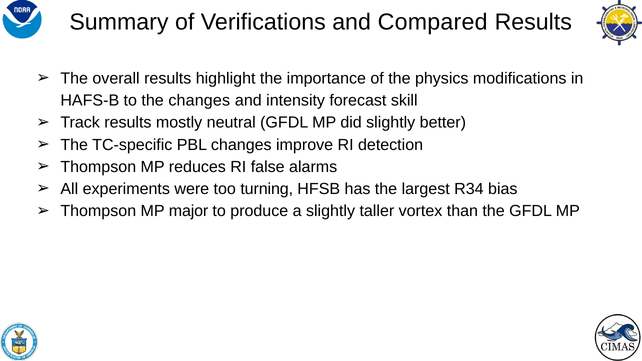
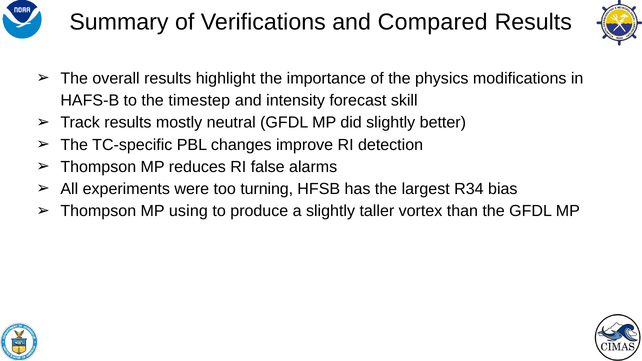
the changes: changes -> timestep (199, 101)
major: major -> using (188, 211)
